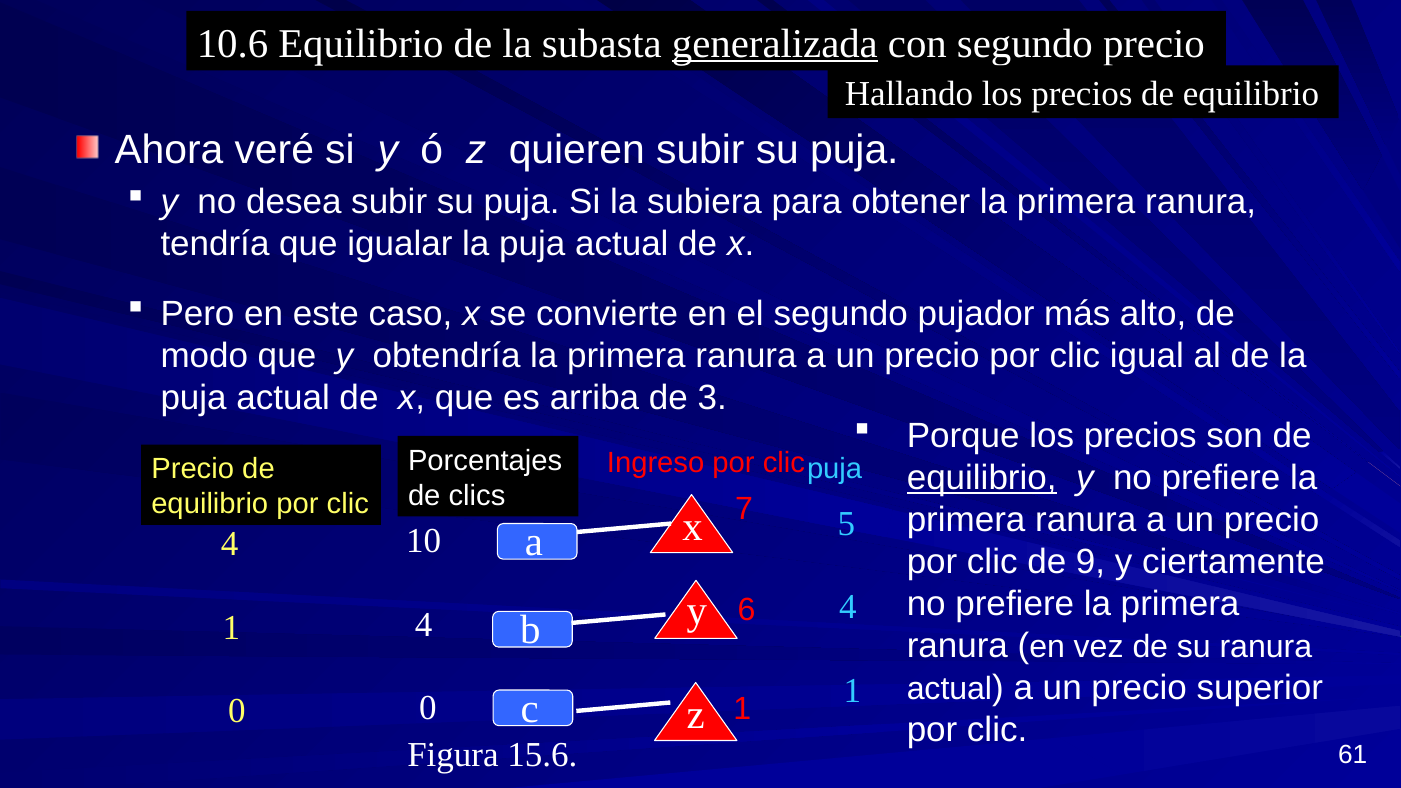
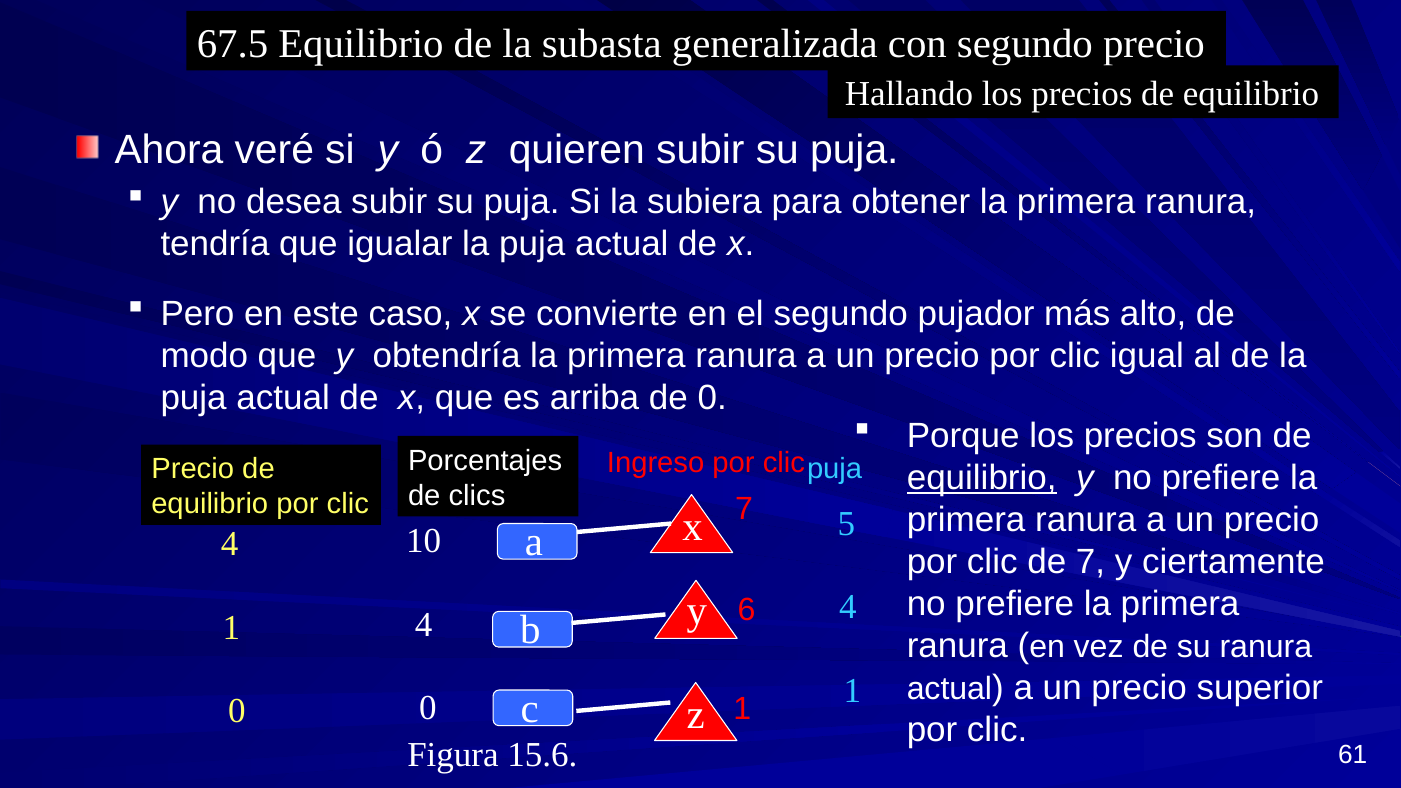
10.6: 10.6 -> 67.5 (233, 44)
generalizada underline: present -> none (775, 44)
de 3: 3 -> 0 (712, 398)
de 9: 9 -> 7 (1091, 562)
